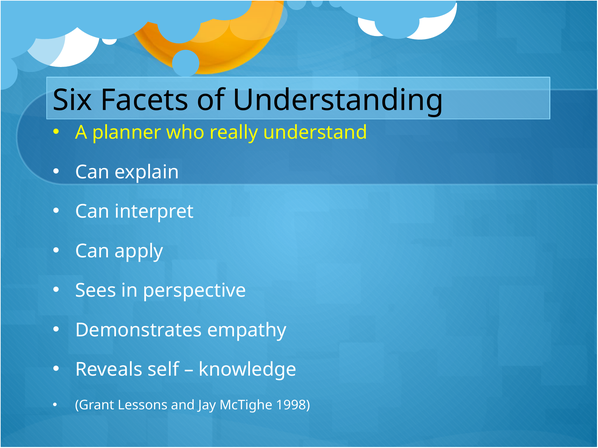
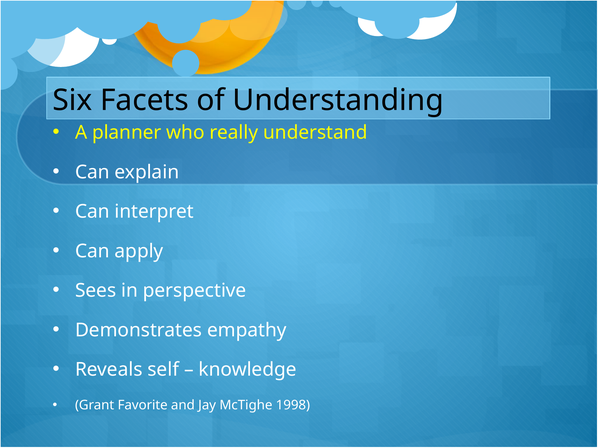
Lessons: Lessons -> Favorite (143, 406)
